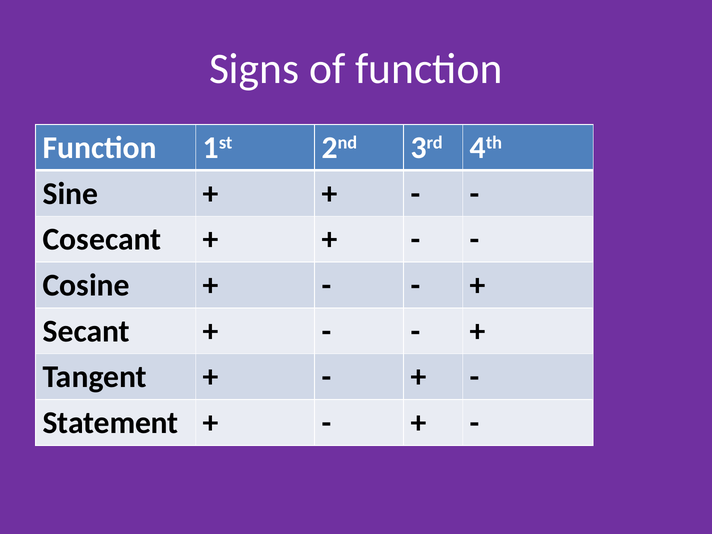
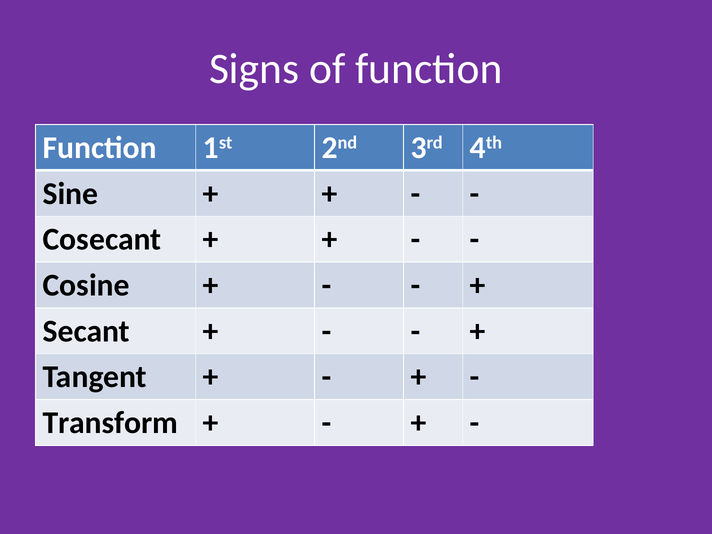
Statement: Statement -> Transform (110, 423)
